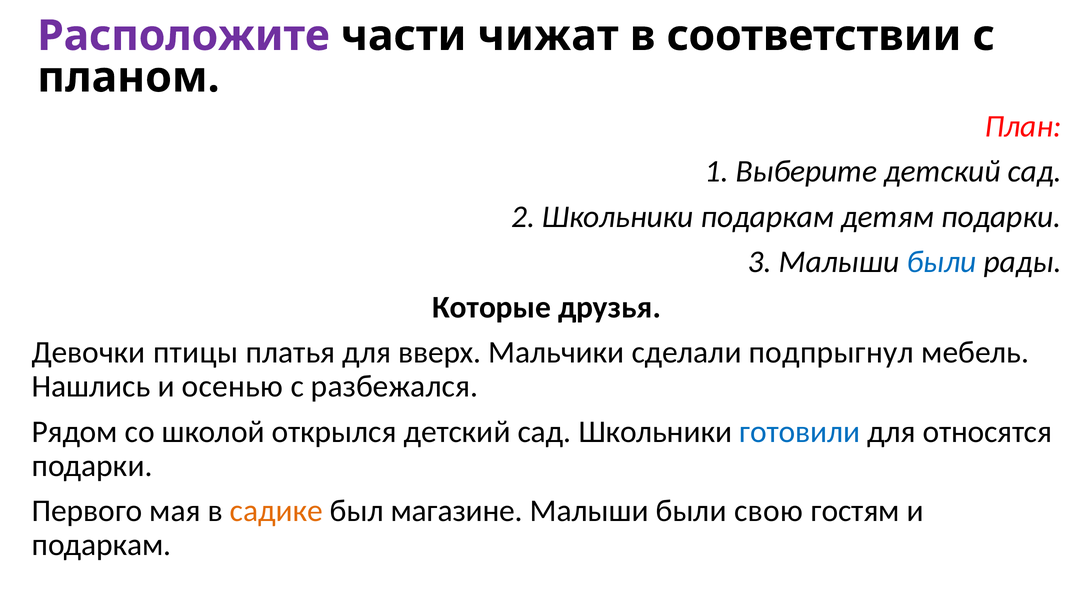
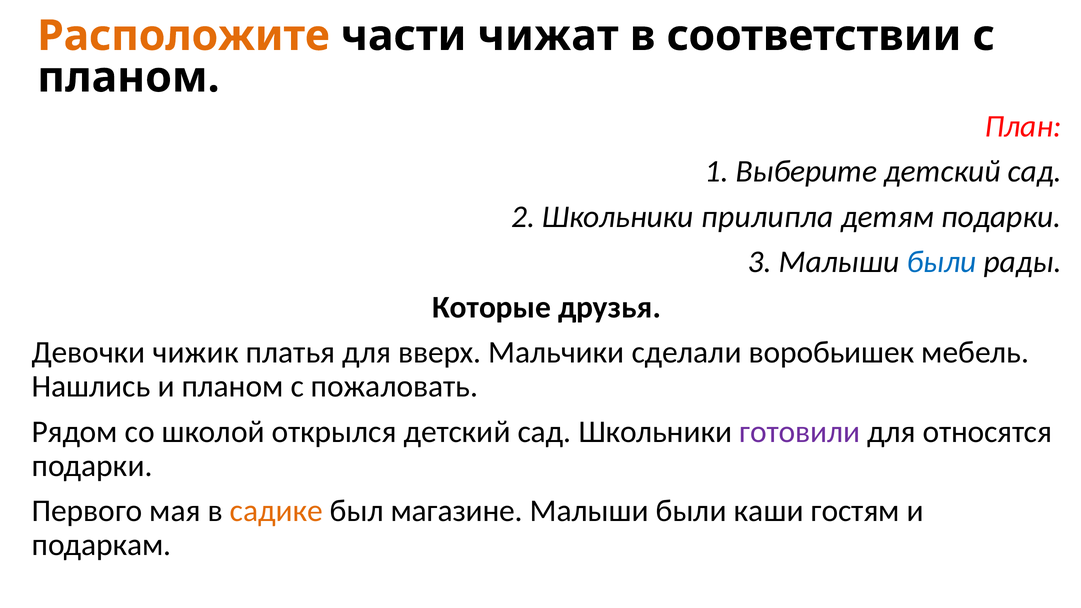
Расположите colour: purple -> orange (184, 36)
Школьники подаркам: подаркам -> прилипла (767, 217)
птицы: птицы -> чижик (196, 353)
подпрыгнул: подпрыгнул -> воробьишек (831, 353)
и осенью: осенью -> планом (233, 387)
разбежался: разбежался -> пожаловать (395, 387)
готовили colour: blue -> purple (800, 432)
свою: свою -> каши (769, 511)
